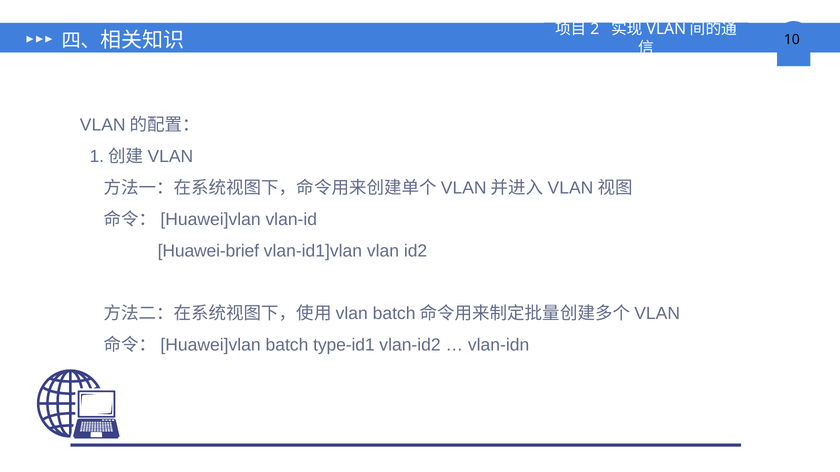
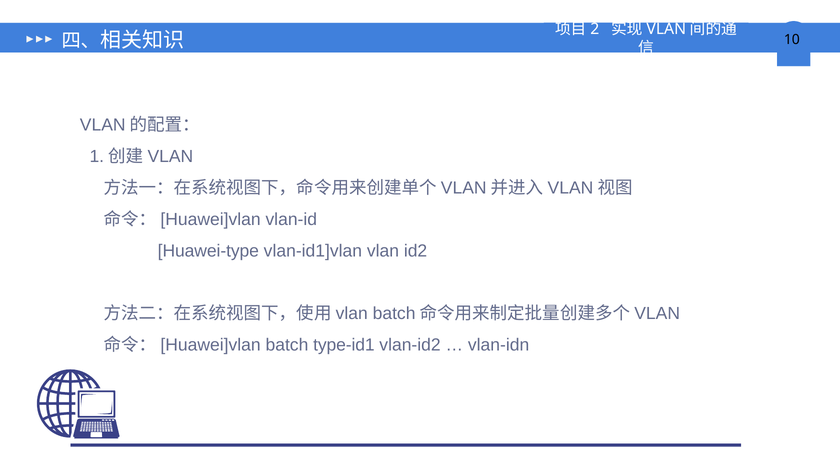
Huawei-brief: Huawei-brief -> Huawei-type (208, 251)
